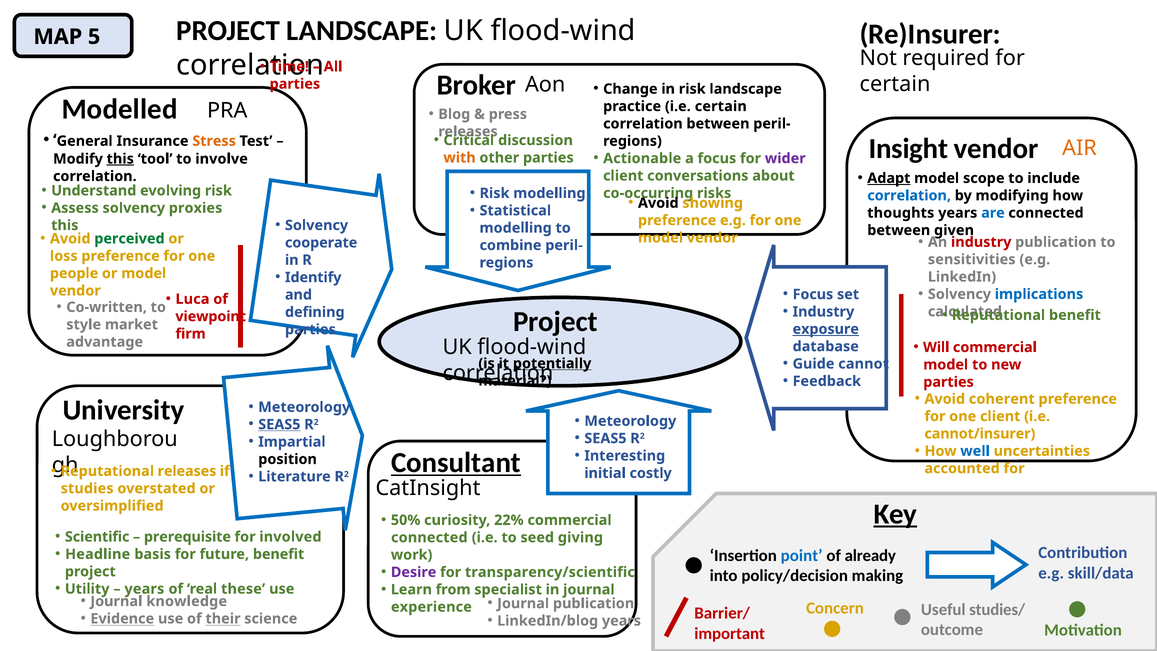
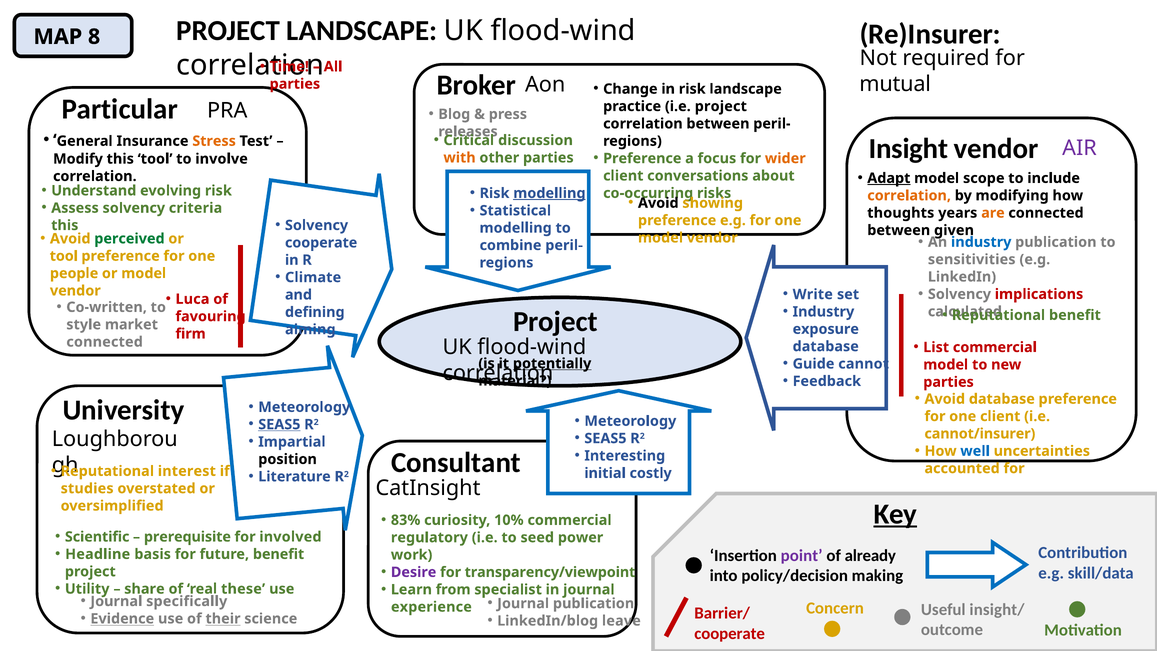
5: 5 -> 8 (94, 37)
certain: certain -> mutual (895, 84)
Modelled: Modelled -> Particular (120, 109)
i.e certain: certain -> project (721, 106)
AIR colour: orange -> purple (1080, 148)
Actionable: Actionable -> Preference (642, 158)
wider colour: purple -> orange (785, 158)
this underline: present -> none (120, 159)
modelling underline: none -> present (549, 193)
correlation colour: blue -> orange (909, 195)
proxies: proxies -> criteria (196, 208)
are colour: blue -> orange (993, 213)
industry colour: red -> blue (981, 242)
loss: loss -> tool (64, 256)
Identify: Identify -> Climate (313, 277)
implications colour: blue -> red (1039, 294)
Focus: Focus -> Write (813, 294)
viewpoint: viewpoint -> favouring (211, 316)
exposure underline: present -> none (826, 329)
parties: parties -> aiming (310, 329)
advantage: advantage -> connected (105, 342)
Will: Will -> List (936, 347)
Avoid coherent: coherent -> database (1002, 399)
Consultant underline: present -> none (456, 463)
releases: releases -> interest (187, 471)
50%: 50% -> 83% (406, 520)
22%: 22% -> 10% (509, 520)
connected: connected -> regulatory (429, 537)
giving: giving -> power (581, 537)
point colour: blue -> purple (802, 555)
transparency/scientific: transparency/scientific -> transparency/viewpoint (550, 572)
years: years -> share (144, 589)
knowledge: knowledge -> specifically (187, 601)
studies/: studies/ -> insight/ (997, 609)
LinkedIn/blog years: years -> leave (621, 621)
important: important -> cooperate (730, 633)
